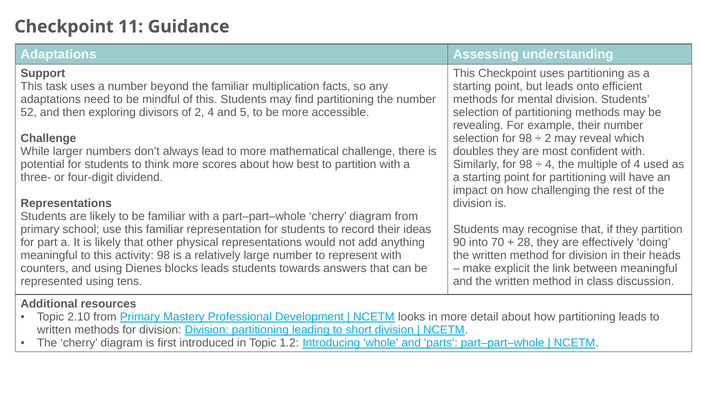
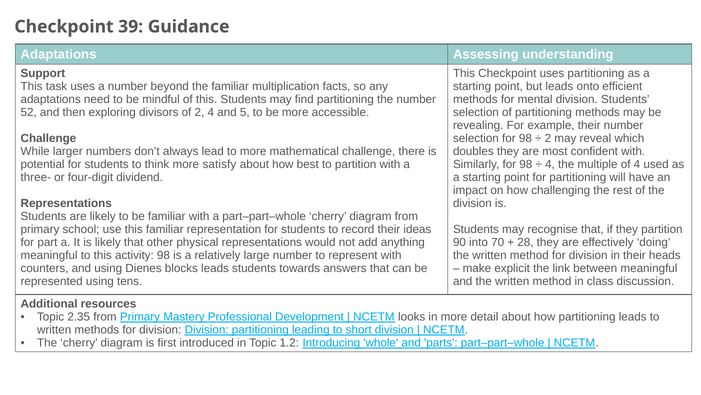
11: 11 -> 39 (131, 27)
scores: scores -> satisfy (219, 164)
2.10: 2.10 -> 2.35 (79, 316)
